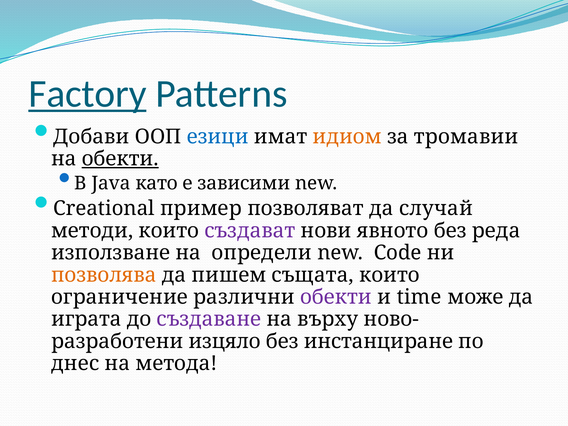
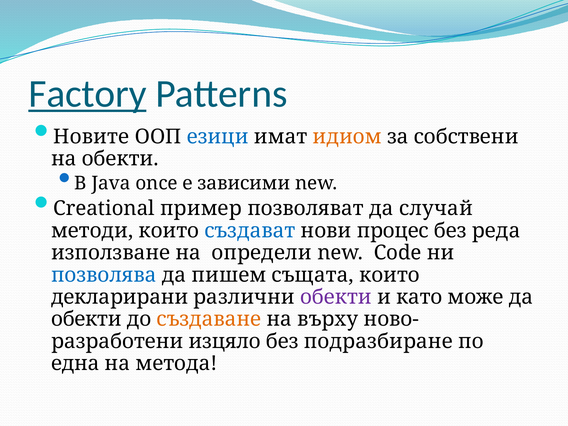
Добави: Добави -> Новите (91, 137)
тромавии: тромавии -> собствени (466, 137)
обекти underline: present -> none (120, 159)
като: като -> once (157, 183)
създават colour: purple -> blue (250, 231)
явното: явното -> процес (393, 231)
позволява colour: orange -> blue (104, 275)
ограничение: ограничение -> декларирани (120, 297)
time: time -> като (419, 297)
играта: играта -> обекти (86, 319)
създаване colour: purple -> orange (209, 319)
инстанциране: инстанциране -> подразбиране (378, 341)
днес: днес -> една (75, 364)
